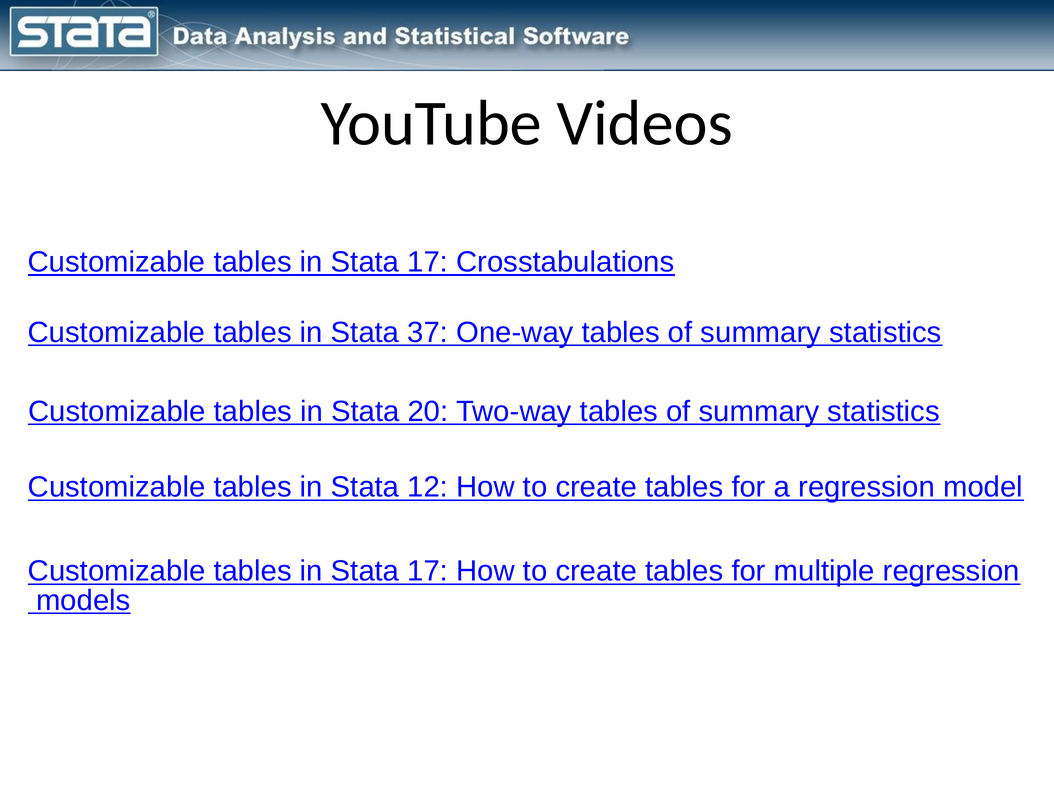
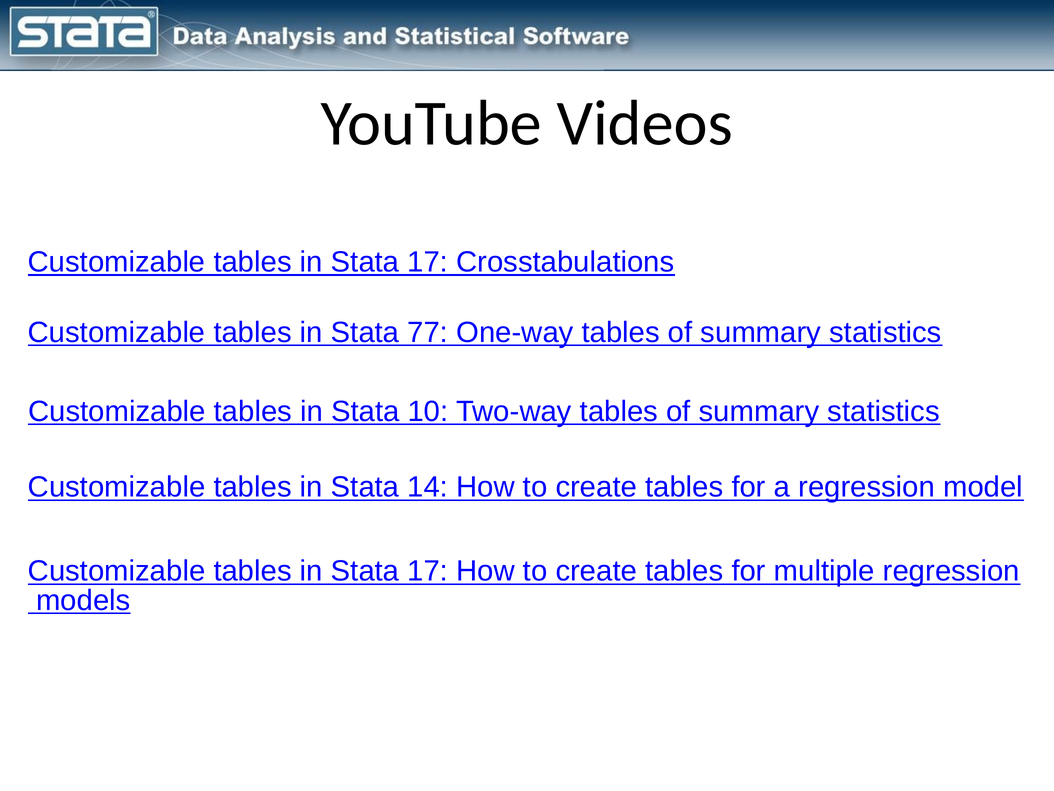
37: 37 -> 77 (428, 332)
20: 20 -> 10 (428, 411)
12: 12 -> 14 (428, 487)
